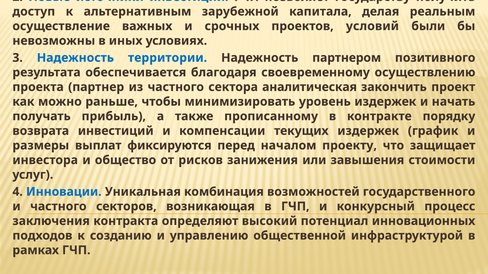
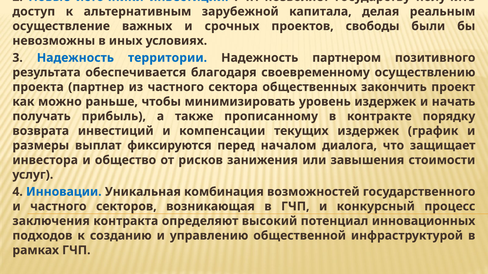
условий: условий -> свободы (373, 26)
аналитическая: аналитическая -> общественных (309, 87)
проекту: проекту -> диалога (350, 146)
